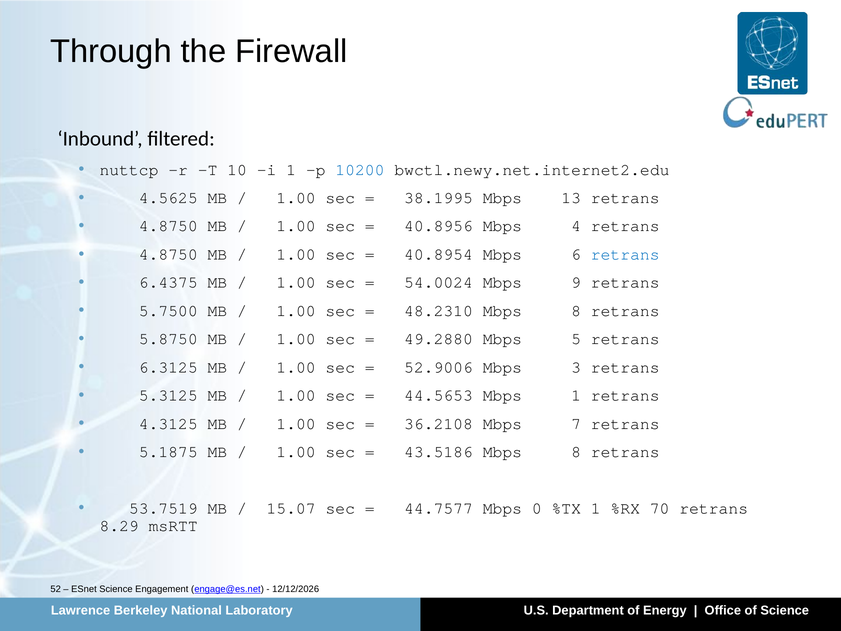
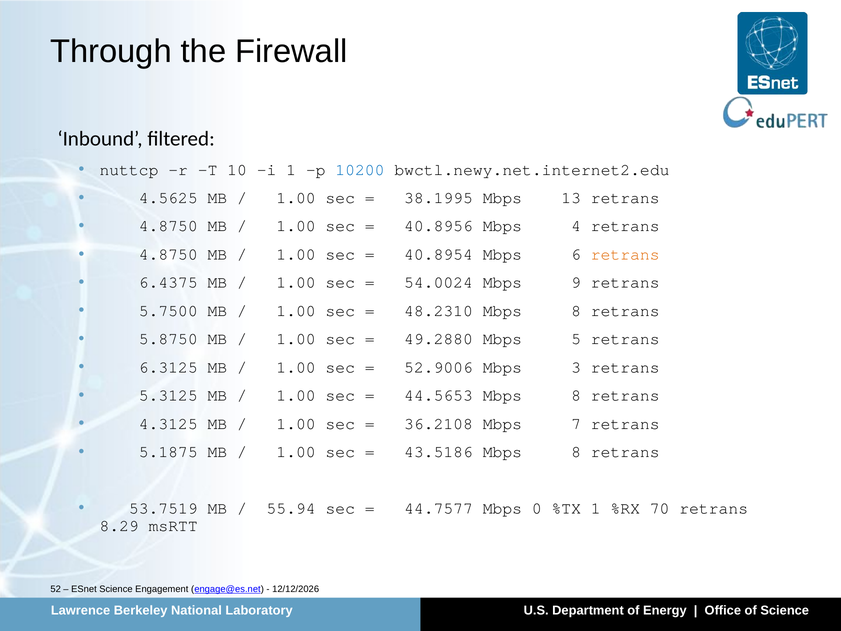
retrans colour: blue -> orange (625, 254)
44.5653 Mbps 1: 1 -> 8 (576, 395)
15.07: 15.07 -> 55.94 (291, 508)
